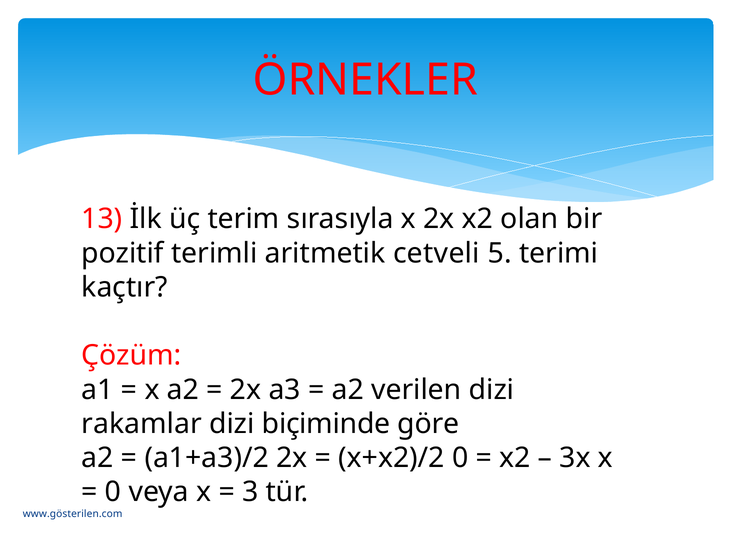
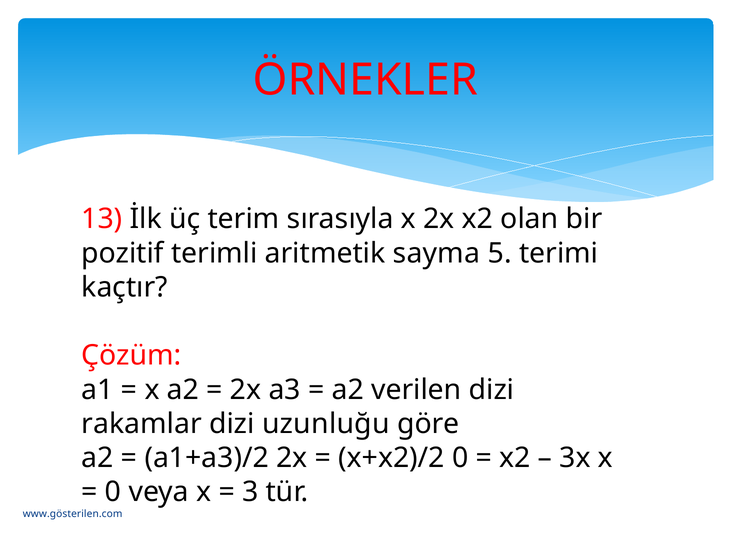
cetveli: cetveli -> sayma (436, 253)
biçiminde: biçiminde -> uzunluğu (326, 424)
